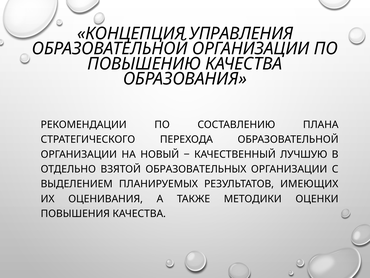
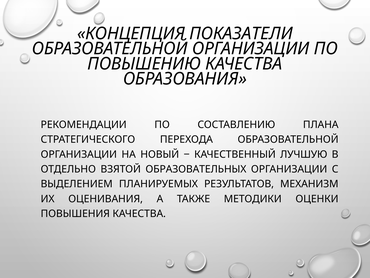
УПРАВЛЕНИЯ: УПРАВЛЕНИЯ -> ПОКАЗАТЕЛИ (241, 33)
ИМЕЮЩИХ: ИМЕЮЩИХ -> МЕХАНИЗМ (309, 184)
